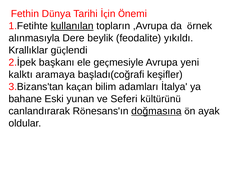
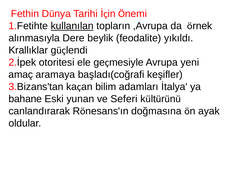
başkanı: başkanı -> otoritesi (57, 62)
kalktı: kalktı -> amaç (21, 75)
doğmasına underline: present -> none (156, 111)
